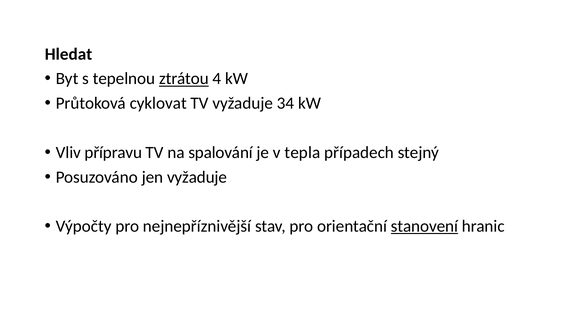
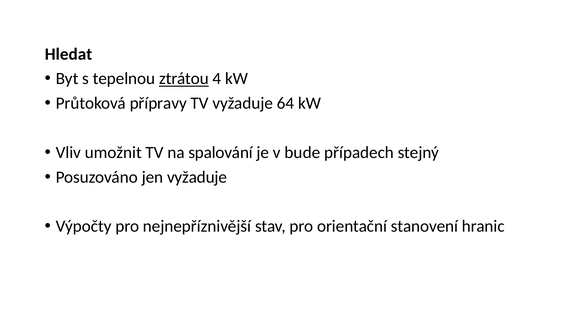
cyklovat: cyklovat -> přípravy (158, 103)
34: 34 -> 64 (286, 103)
přípravu: přípravu -> umožnit (113, 153)
tepla: tepla -> bude (302, 153)
stanovení underline: present -> none (424, 226)
